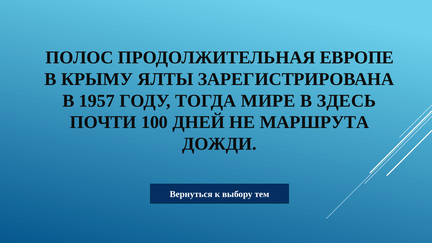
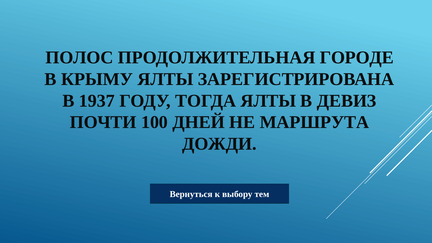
ЕВРОПЕ: ЕВРОПЕ -> ГОРОДЕ (357, 58)
1957: 1957 -> 1937 (97, 101)
ТОГДА МИРЕ: МИРЕ -> ЯЛТЫ (268, 101)
ЗДЕСЬ: ЗДЕСЬ -> ДЕВИЗ (347, 101)
